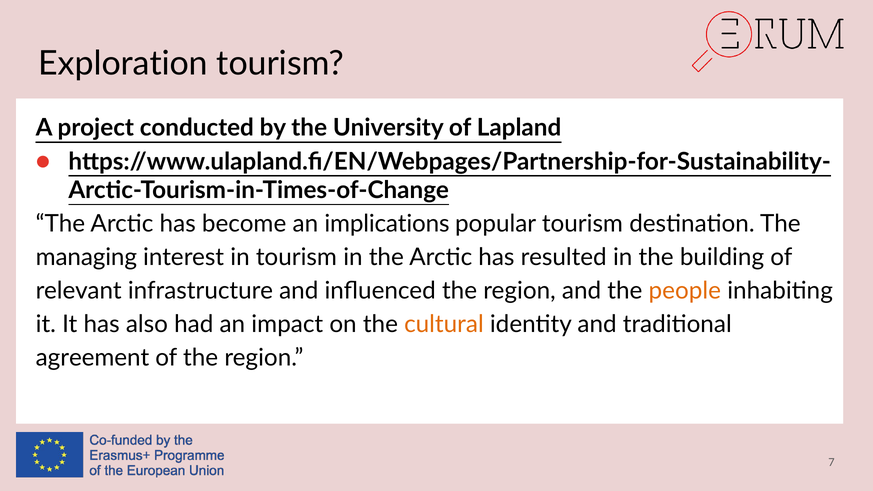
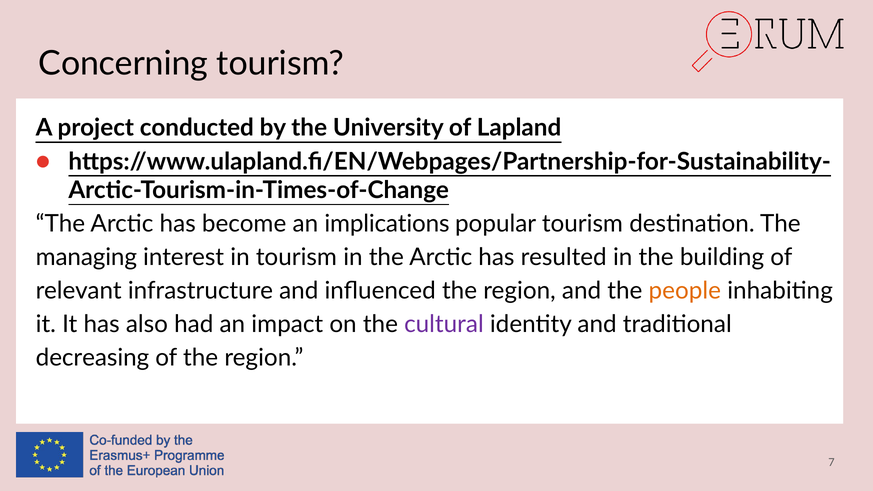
Exploration: Exploration -> Concerning (123, 64)
cultural colour: orange -> purple (444, 324)
agreement: agreement -> decreasing (92, 358)
